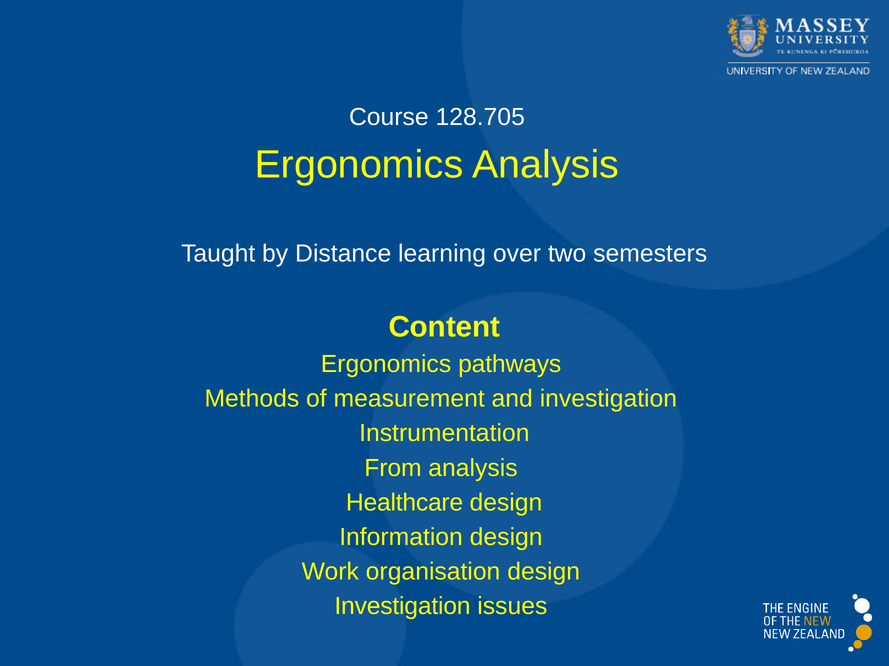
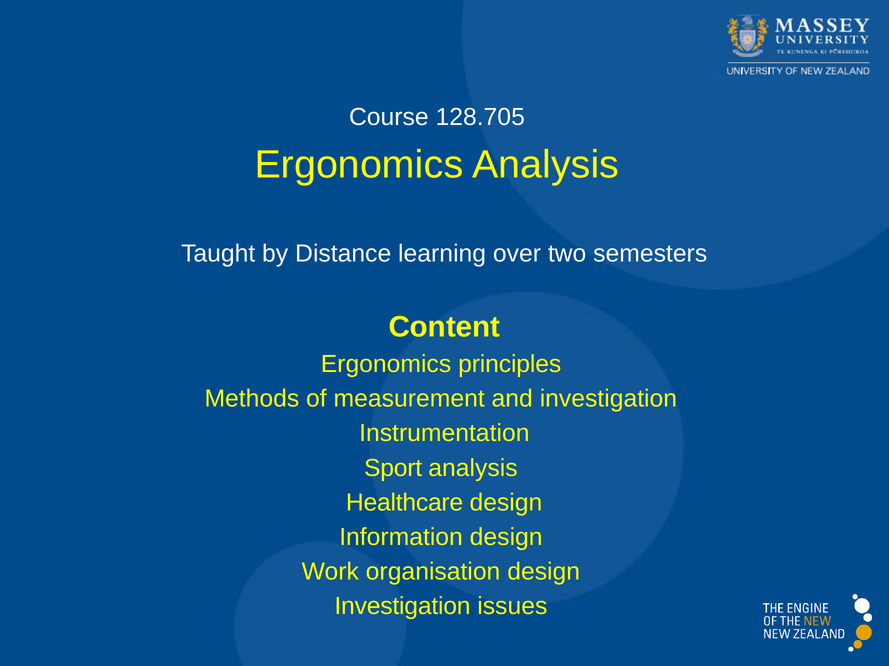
pathways: pathways -> principles (510, 365)
From: From -> Sport (393, 468)
